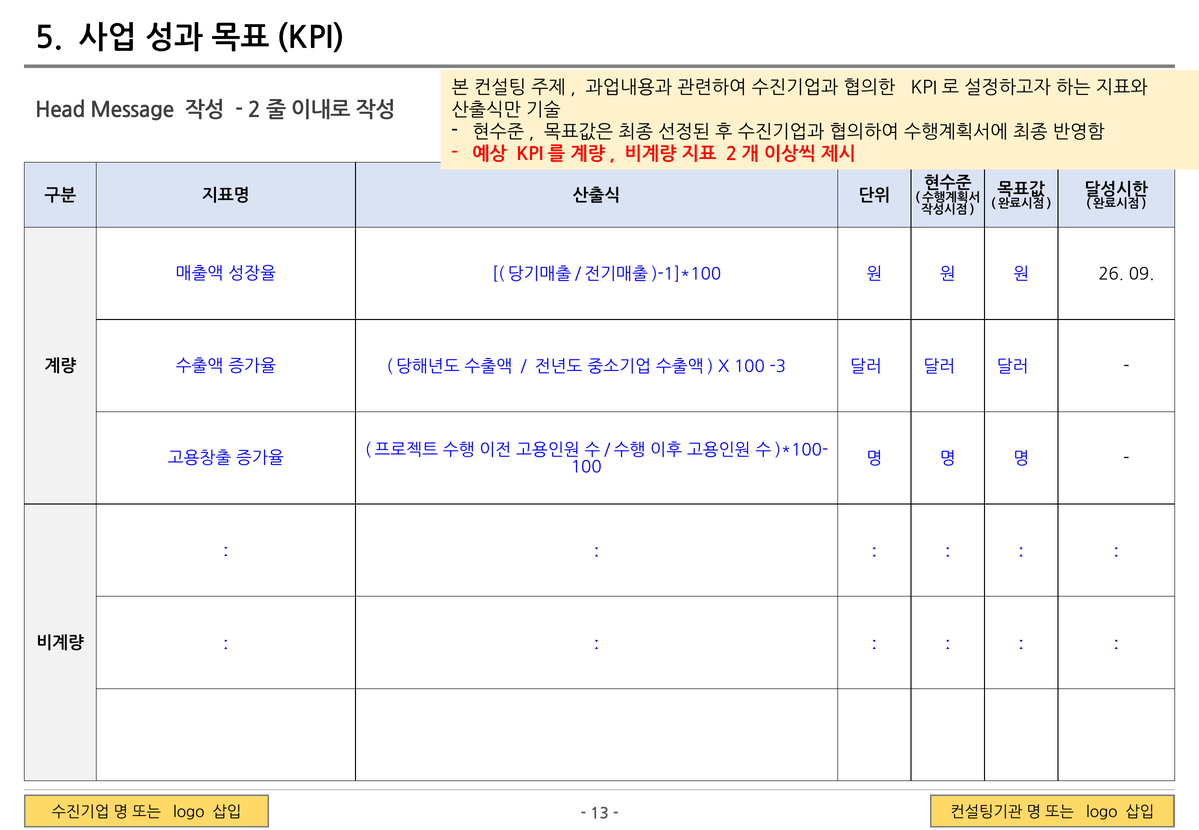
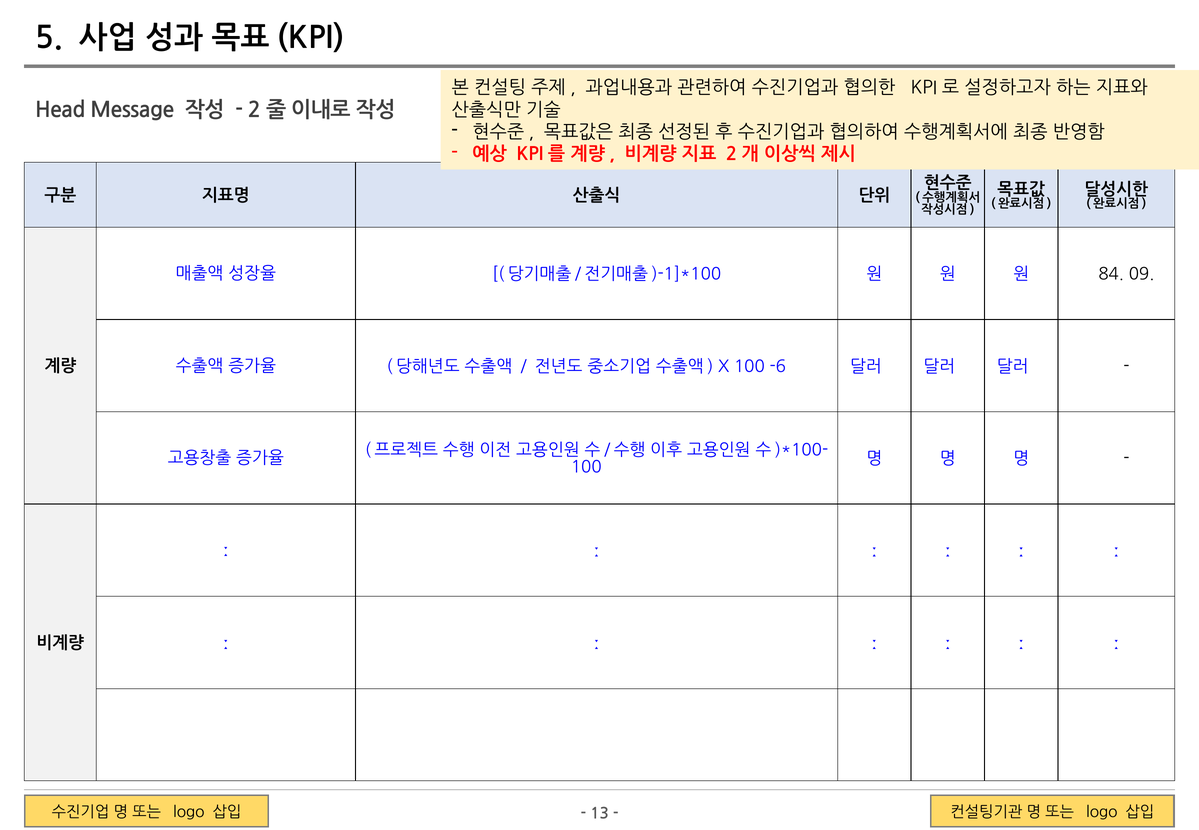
26: 26 -> 84 (1111, 274)
-3: -3 -> -6 (778, 367)
